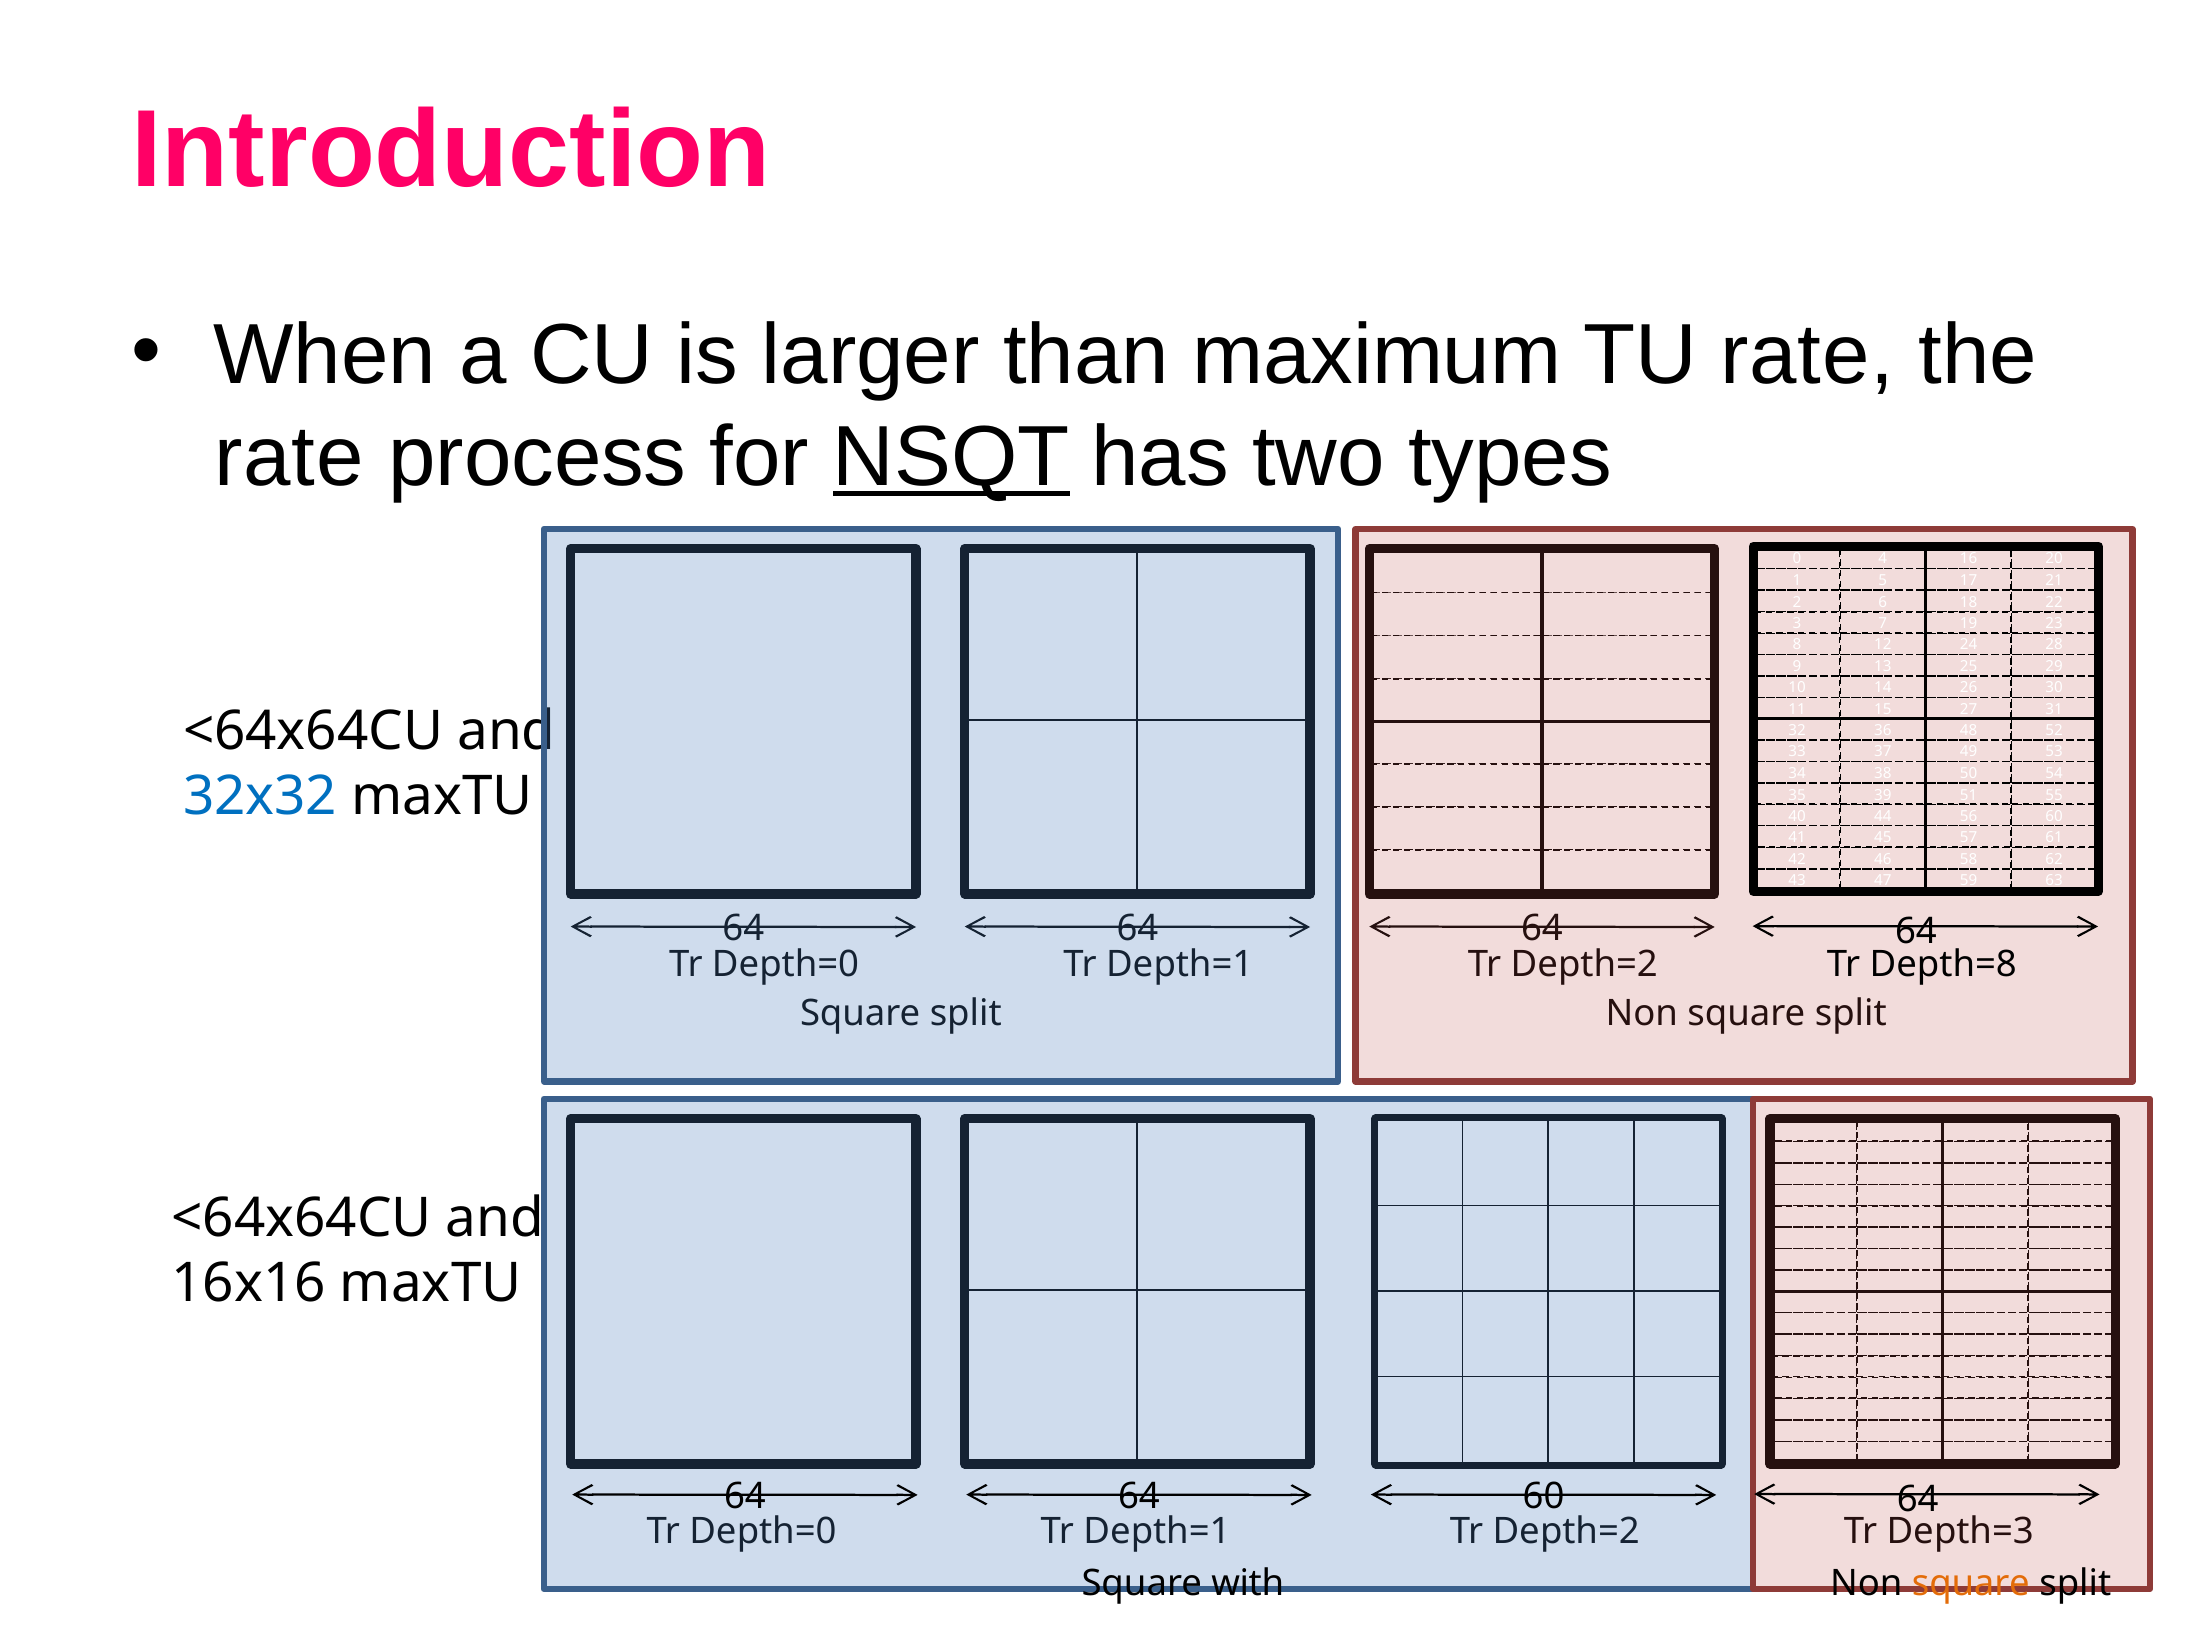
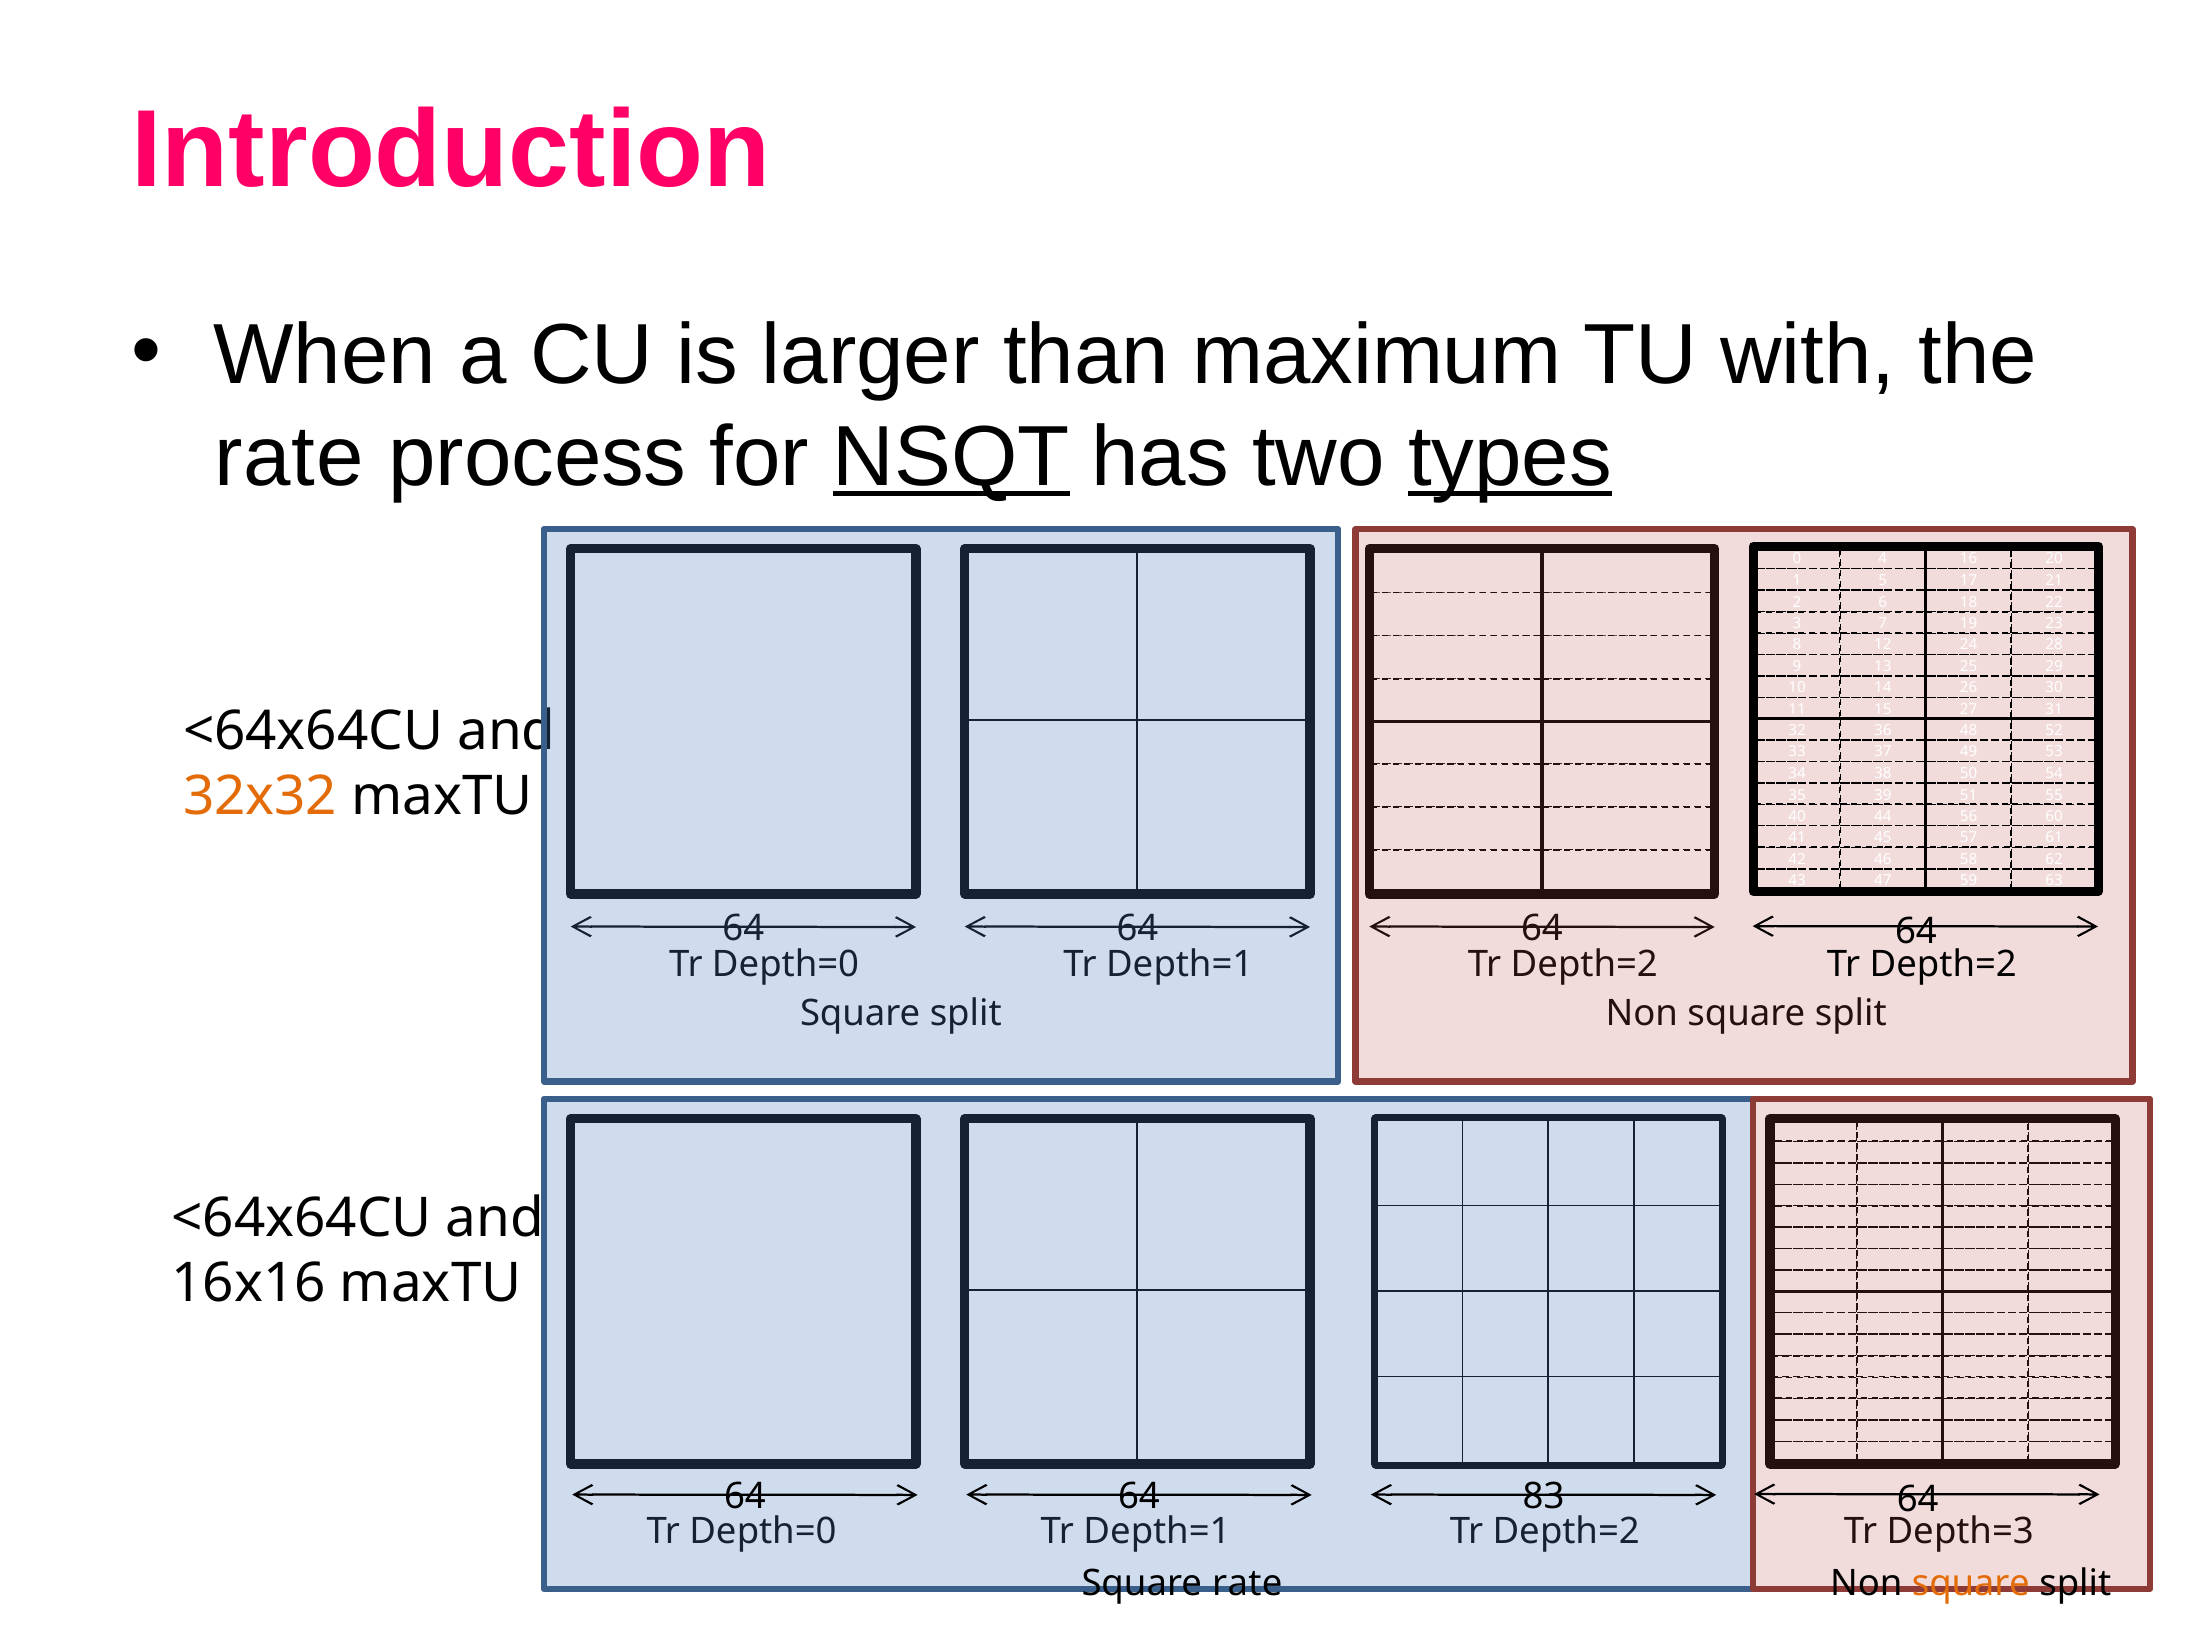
TU rate: rate -> with (1808, 355)
types underline: none -> present (1510, 457)
32x32 colour: blue -> orange (260, 797)
Depth=8: Depth=8 -> Depth=2 (1943, 964)
64 60: 60 -> 83 (1544, 1497)
Square with: with -> rate (1247, 1583)
